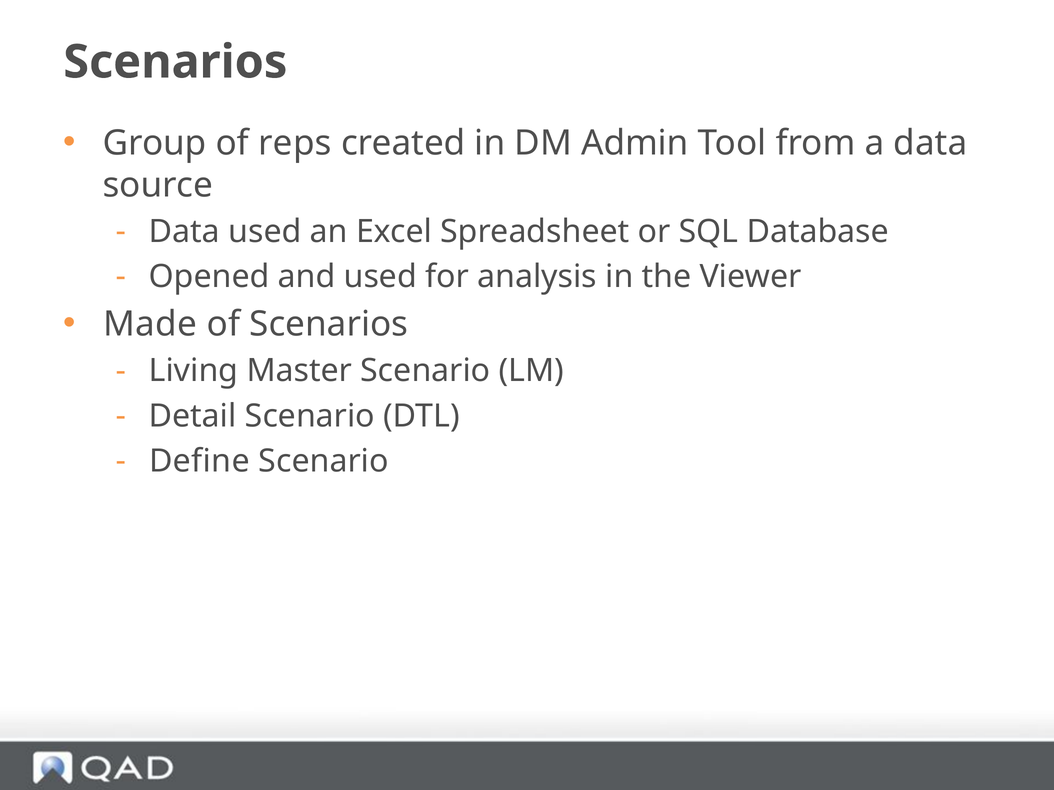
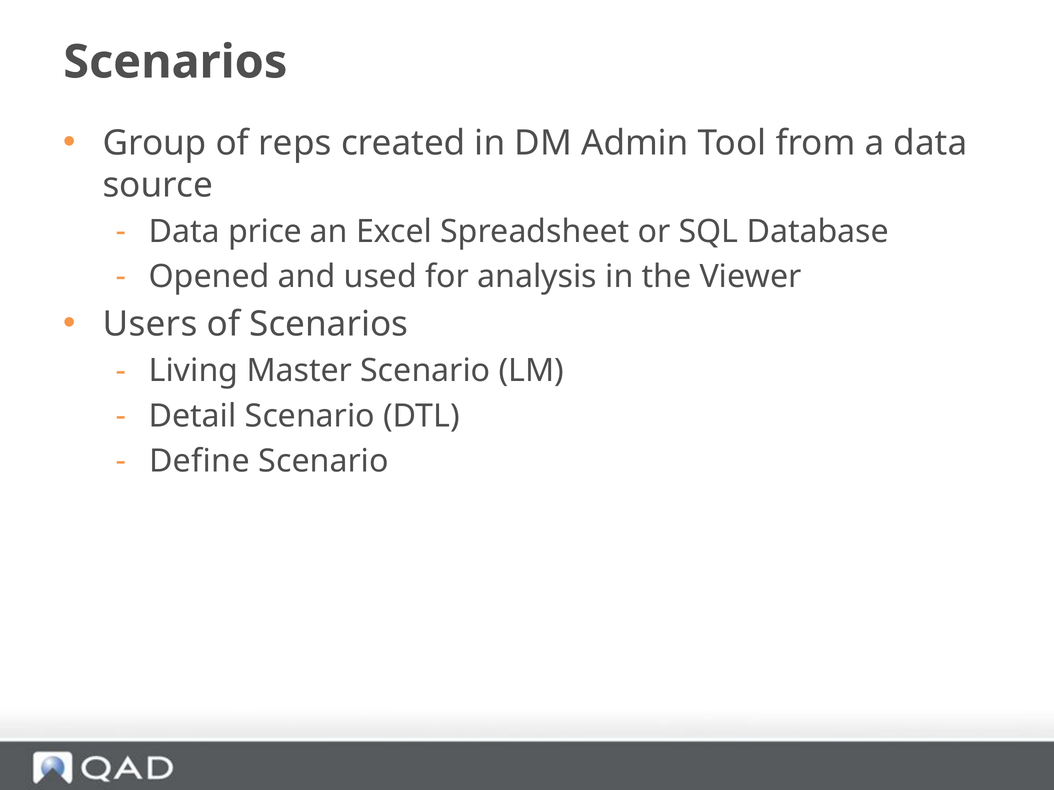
Data used: used -> price (265, 232)
Made: Made -> Users (150, 324)
